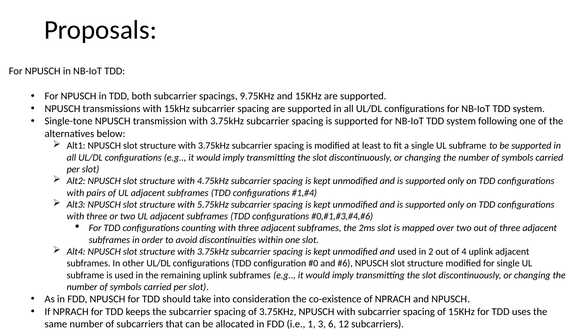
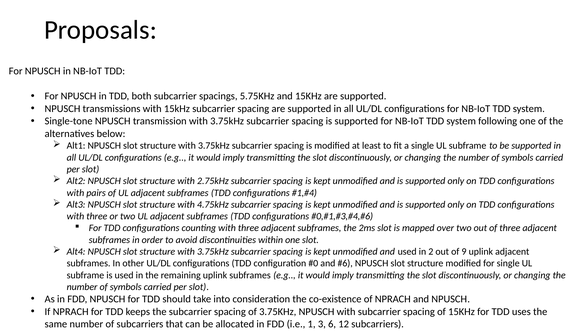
9.75KHz: 9.75KHz -> 5.75KHz (257, 96)
4.75kHz: 4.75kHz -> 2.75kHz (213, 181)
5.75kHz: 5.75kHz -> 4.75kHz (213, 204)
4: 4 -> 9 (464, 251)
